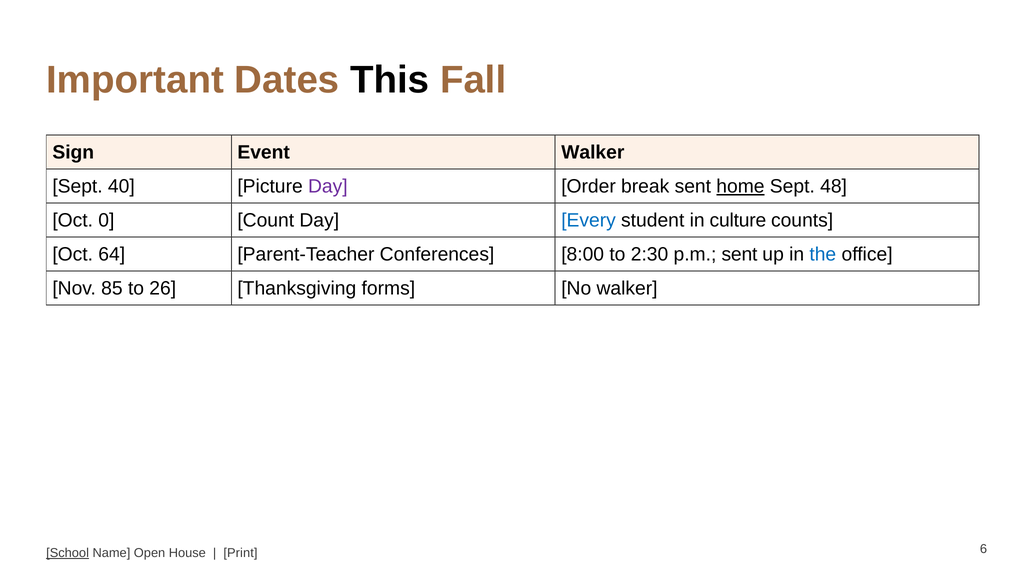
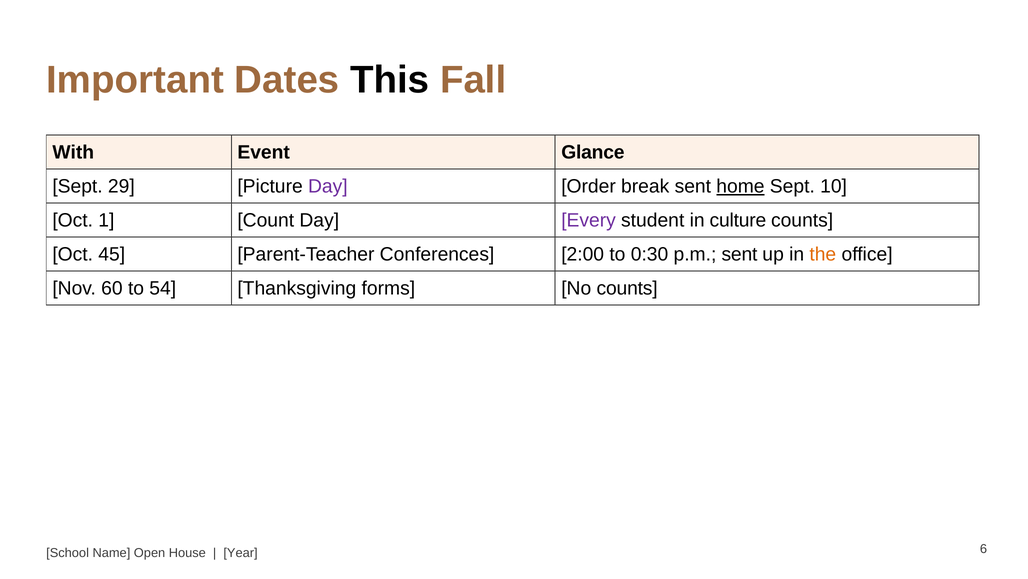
Sign: Sign -> With (73, 152)
Event Walker: Walker -> Glance (593, 152)
40: 40 -> 29 (121, 186)
48: 48 -> 10 (834, 186)
0: 0 -> 1 (106, 220)
Every colour: blue -> purple (589, 220)
64: 64 -> 45 (112, 254)
8:00: 8:00 -> 2:00 (583, 254)
2:30: 2:30 -> 0:30 (650, 254)
the colour: blue -> orange (823, 254)
85: 85 -> 60 (112, 288)
26: 26 -> 54 (163, 288)
No walker: walker -> counts (627, 288)
School underline: present -> none (68, 552)
Print: Print -> Year (241, 552)
